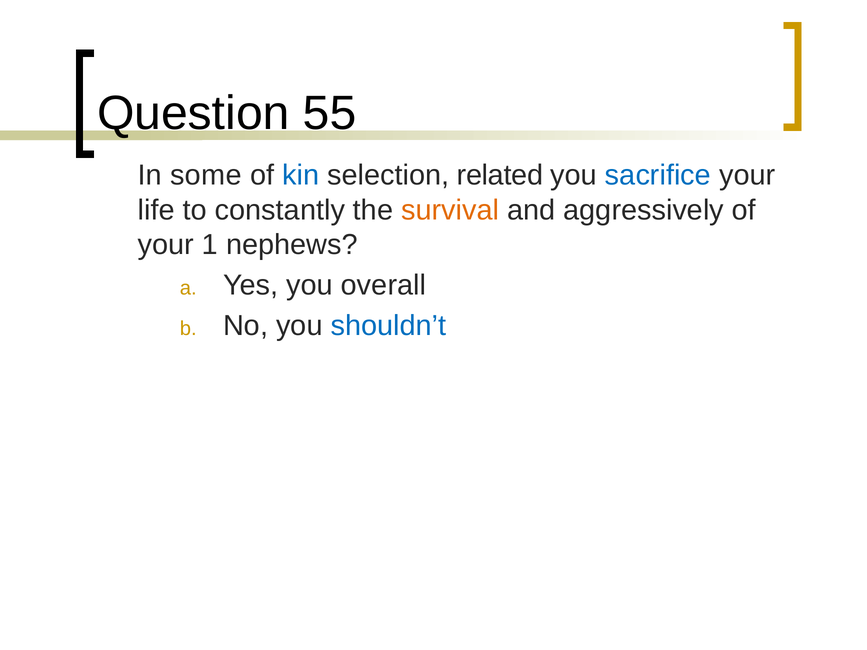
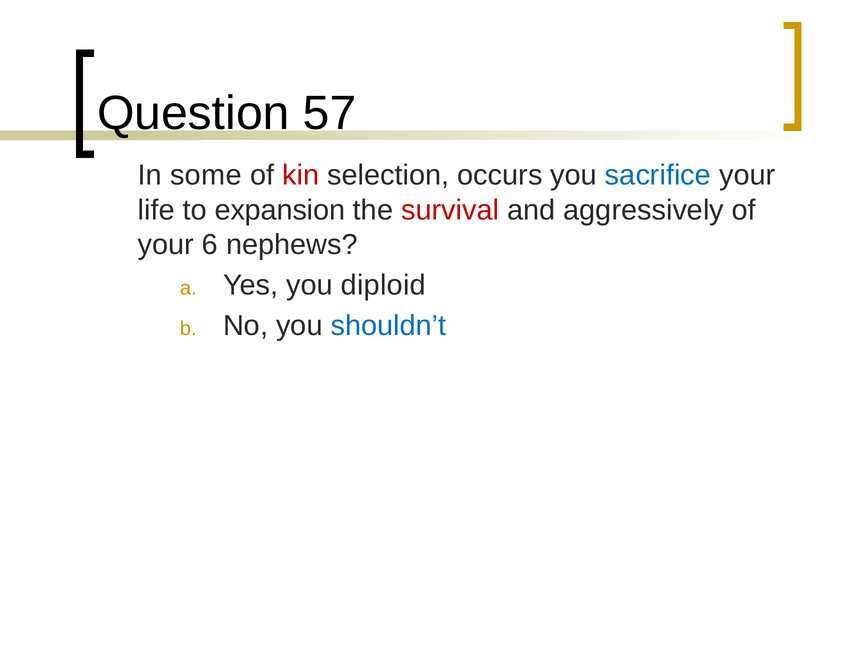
55: 55 -> 57 (330, 113)
kin colour: blue -> red (301, 175)
related: related -> occurs (500, 175)
constantly: constantly -> expansion (280, 210)
survival colour: orange -> red (450, 210)
1: 1 -> 6 (210, 245)
overall: overall -> diploid (383, 285)
